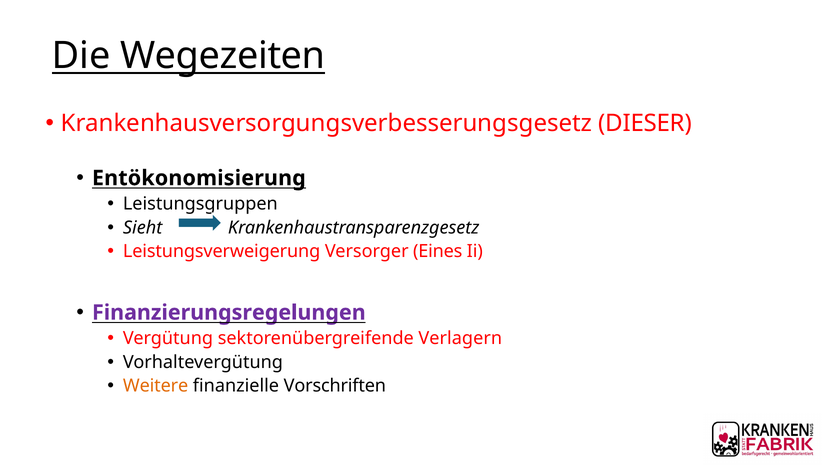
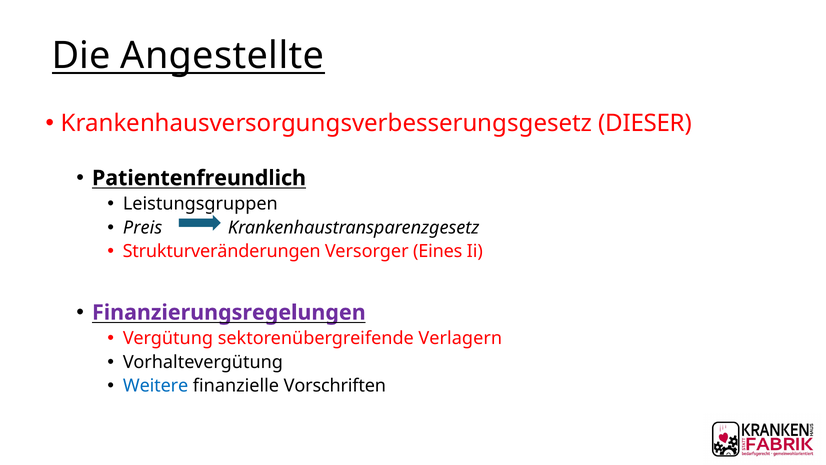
Wegezeiten: Wegezeiten -> Angestellte (222, 56)
Entökonomisierung: Entökonomisierung -> Patientenfreundlich (199, 178)
Sieht: Sieht -> Preis (143, 227)
Leistungsverweigerung: Leistungsverweigerung -> Strukturveränderungen (222, 251)
Weitere colour: orange -> blue (156, 386)
